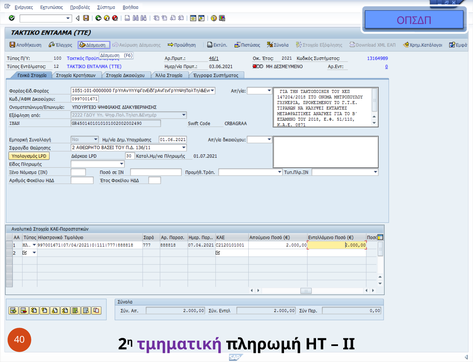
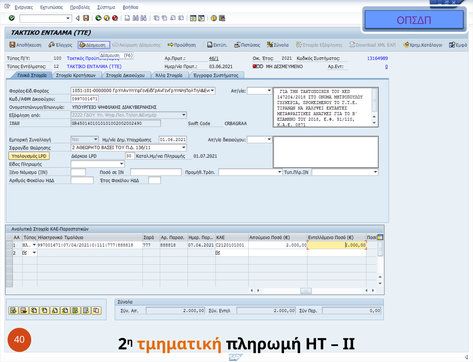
τμηματική colour: purple -> orange (179, 344)
